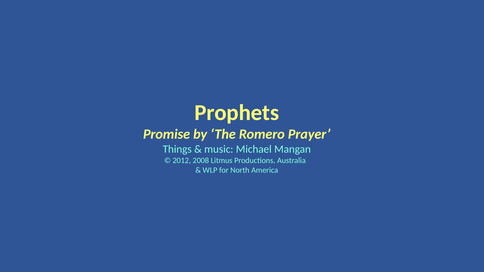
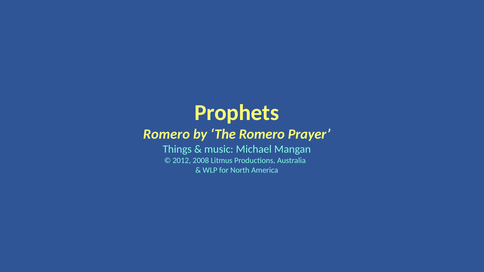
Promise: Promise -> Romero (166, 134)
